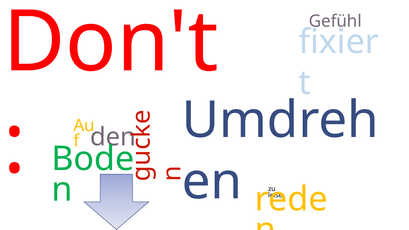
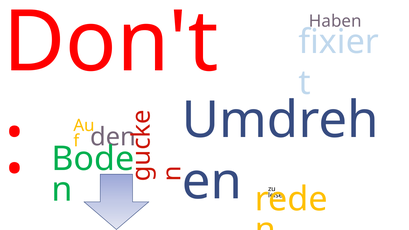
Gefühl: Gefühl -> Haben (335, 21)
